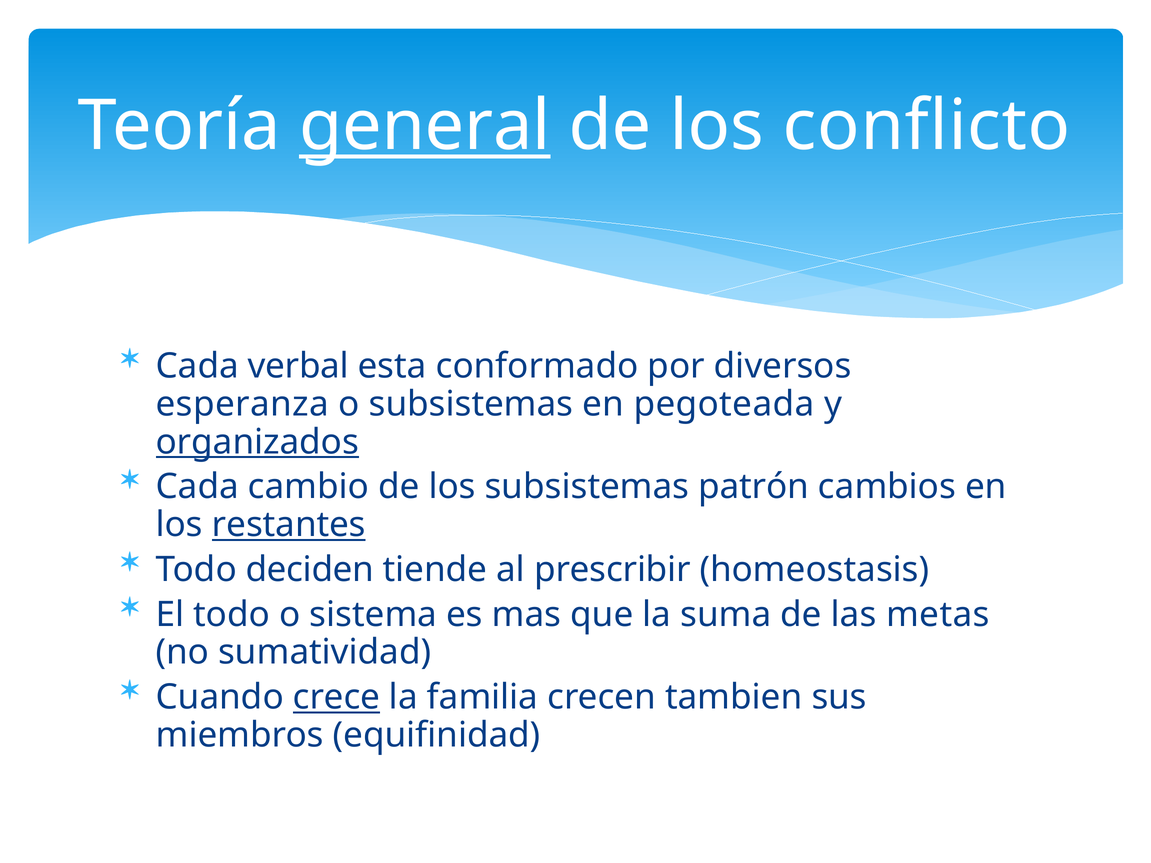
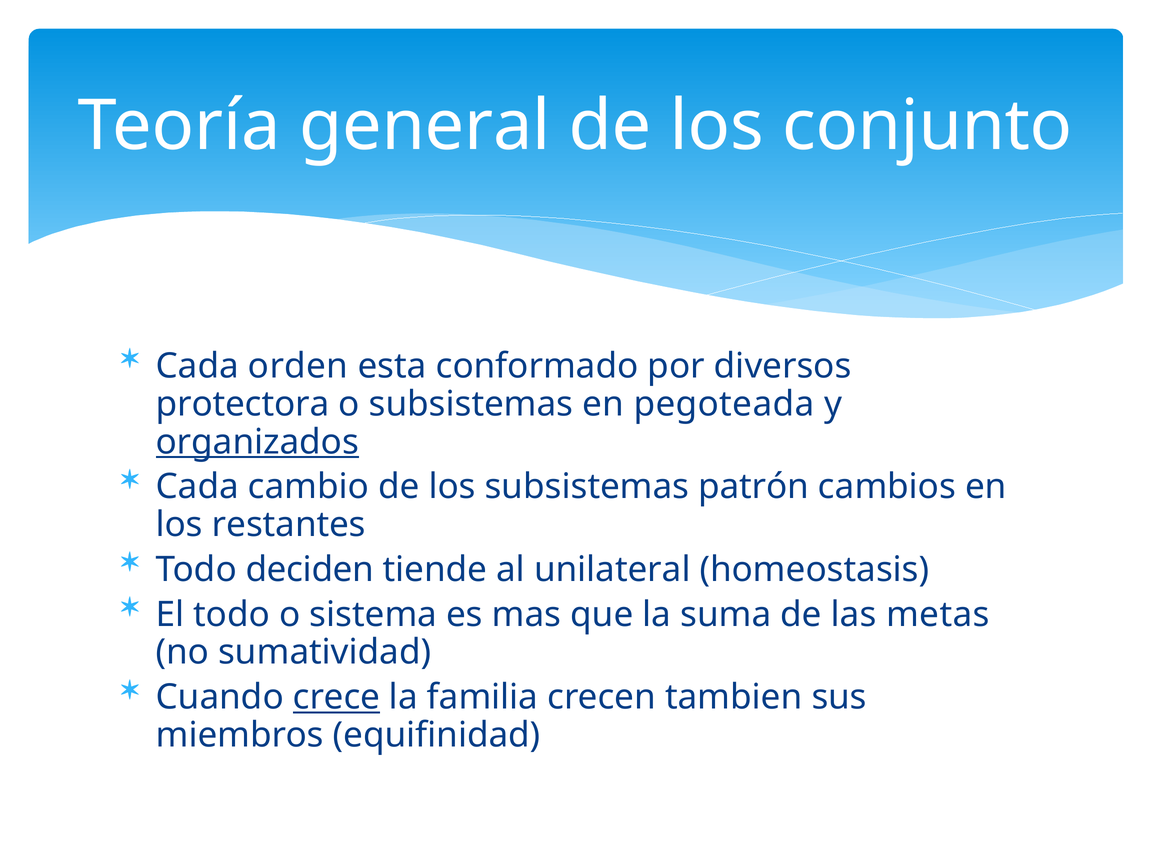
general underline: present -> none (425, 126)
conflicto: conflicto -> conjunto (927, 126)
verbal: verbal -> orden (298, 366)
esperanza: esperanza -> protectora (243, 404)
restantes underline: present -> none (289, 525)
prescribir: prescribir -> unilateral (612, 570)
